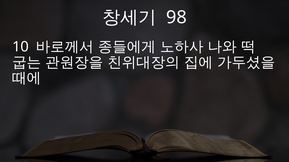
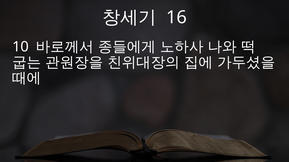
98: 98 -> 16 (176, 17)
